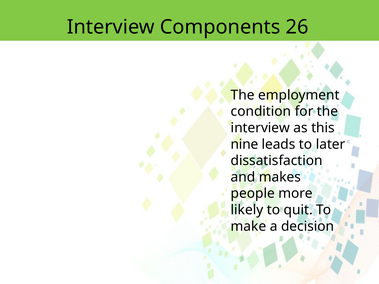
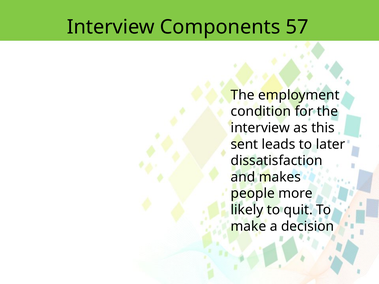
26: 26 -> 57 (297, 27)
nine: nine -> sent (244, 144)
